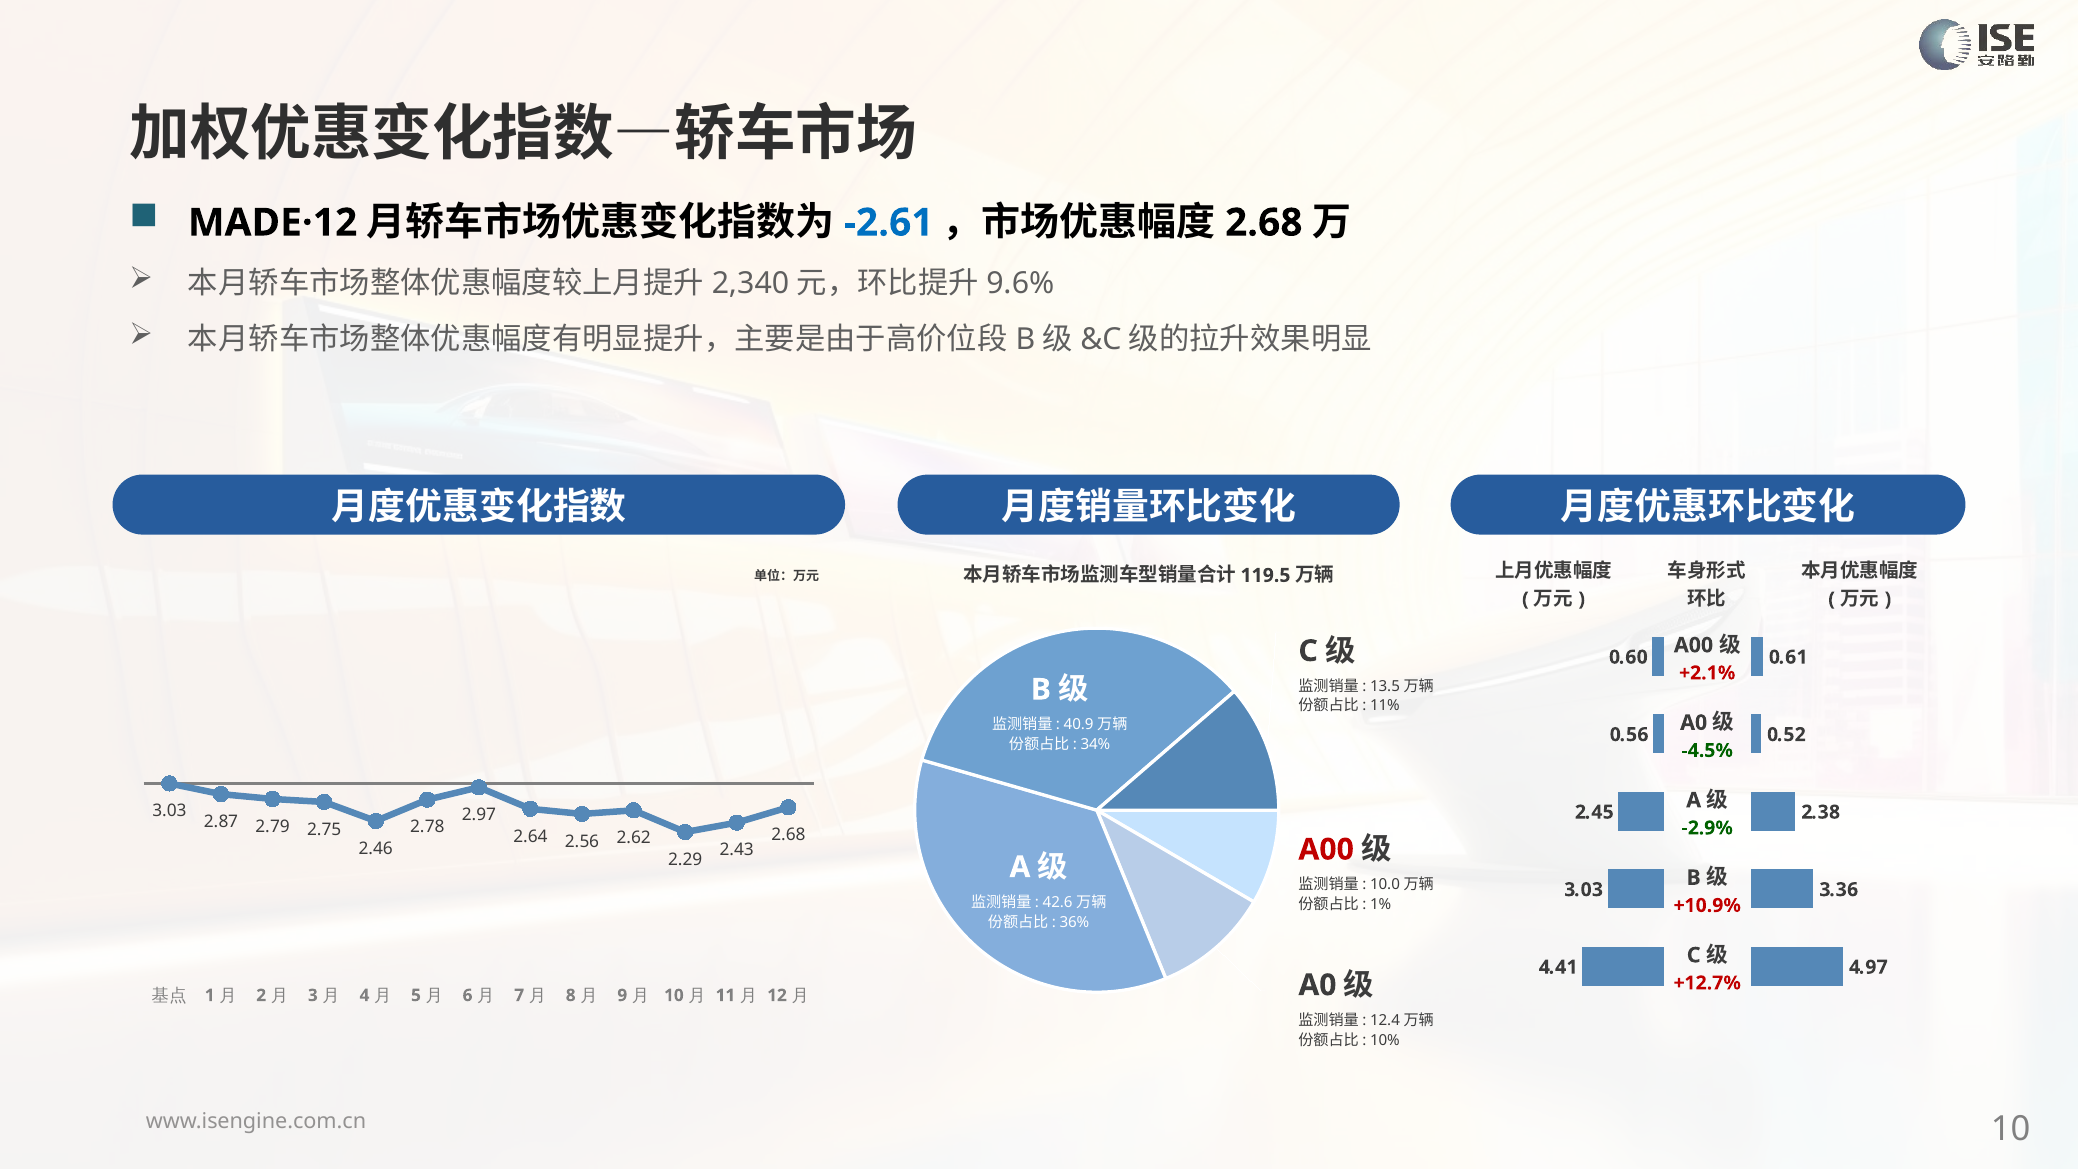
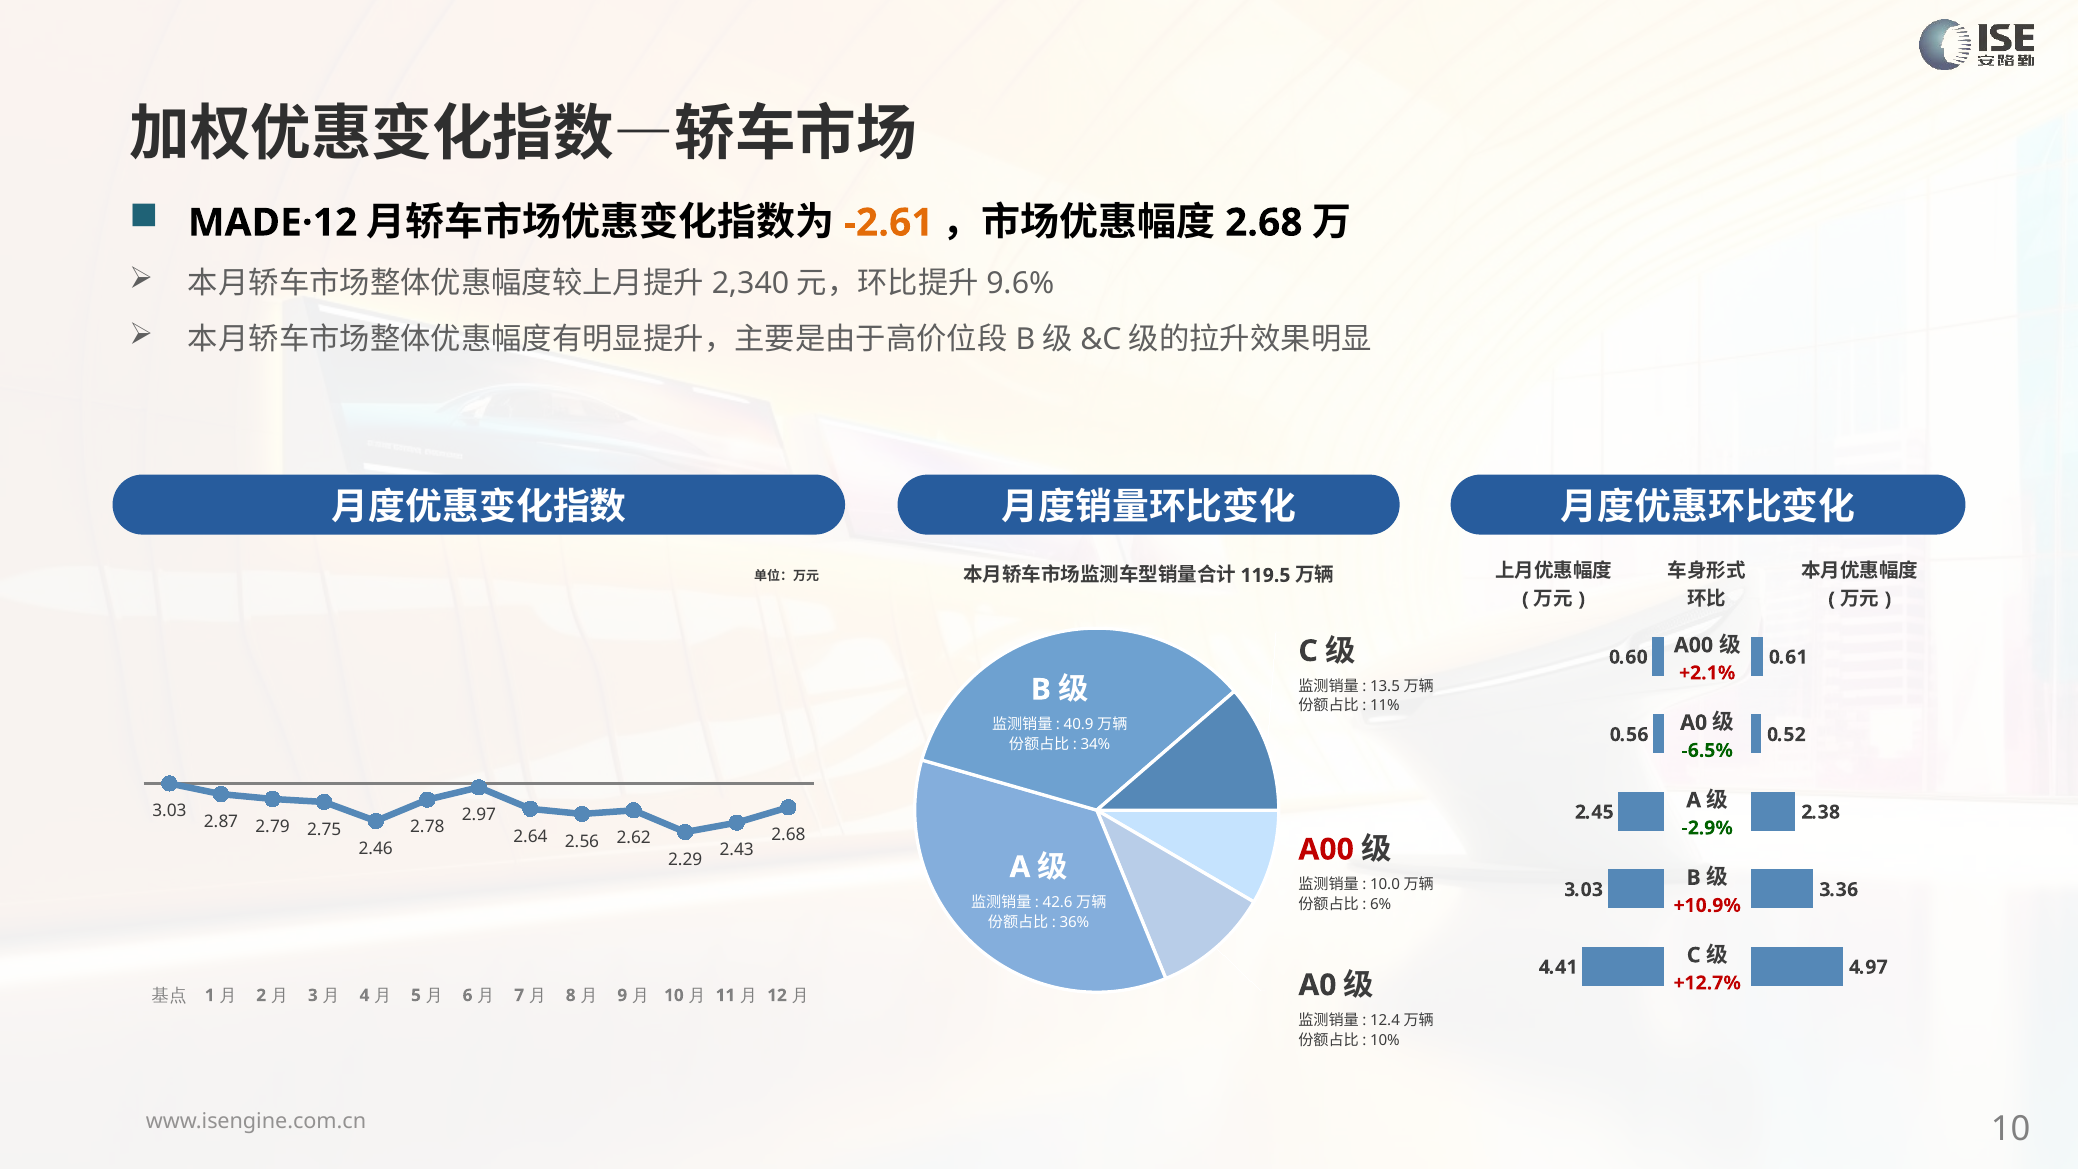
-2.61 colour: blue -> orange (889, 223)
-4.5%: -4.5% -> -6.5% (1707, 750)
1%: 1% -> 6% (1381, 904)
